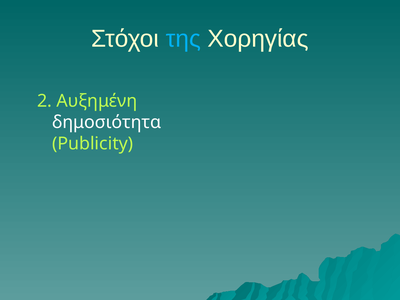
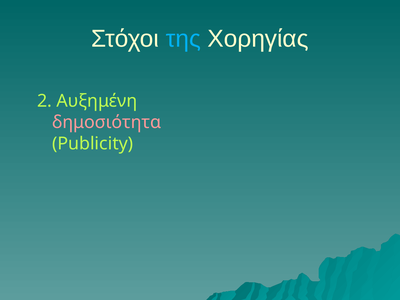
δημοσιότητα colour: white -> pink (107, 122)
